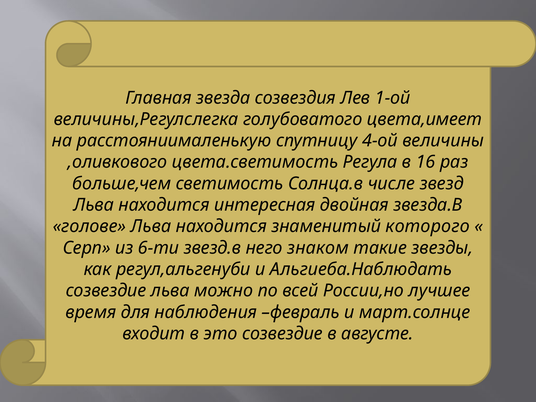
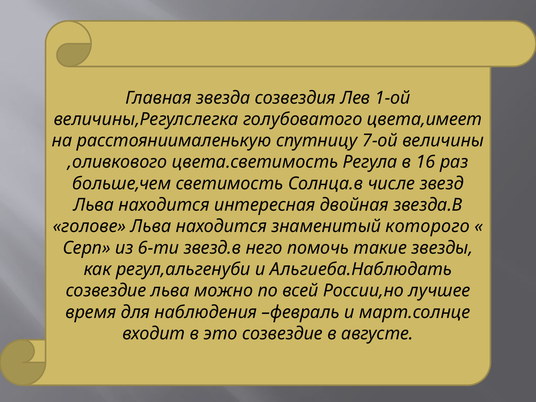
4-ой: 4-ой -> 7-ой (380, 141)
знаком: знаком -> помочь (318, 248)
